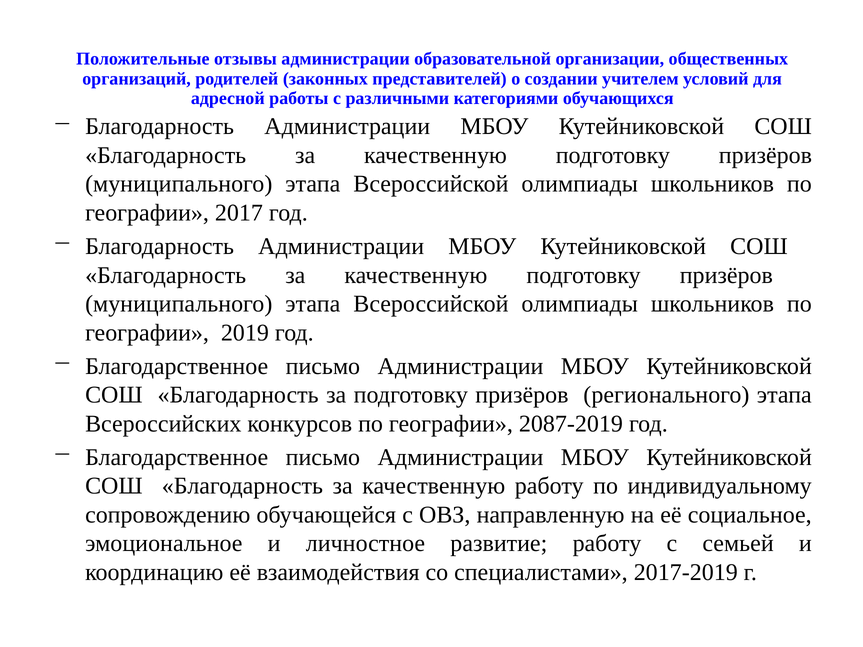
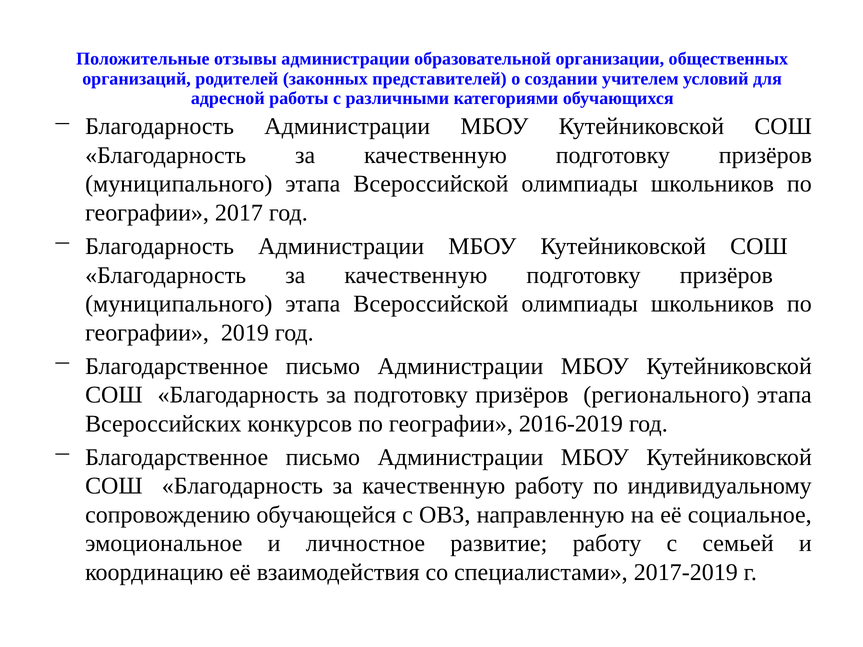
2087-2019: 2087-2019 -> 2016-2019 (571, 424)
